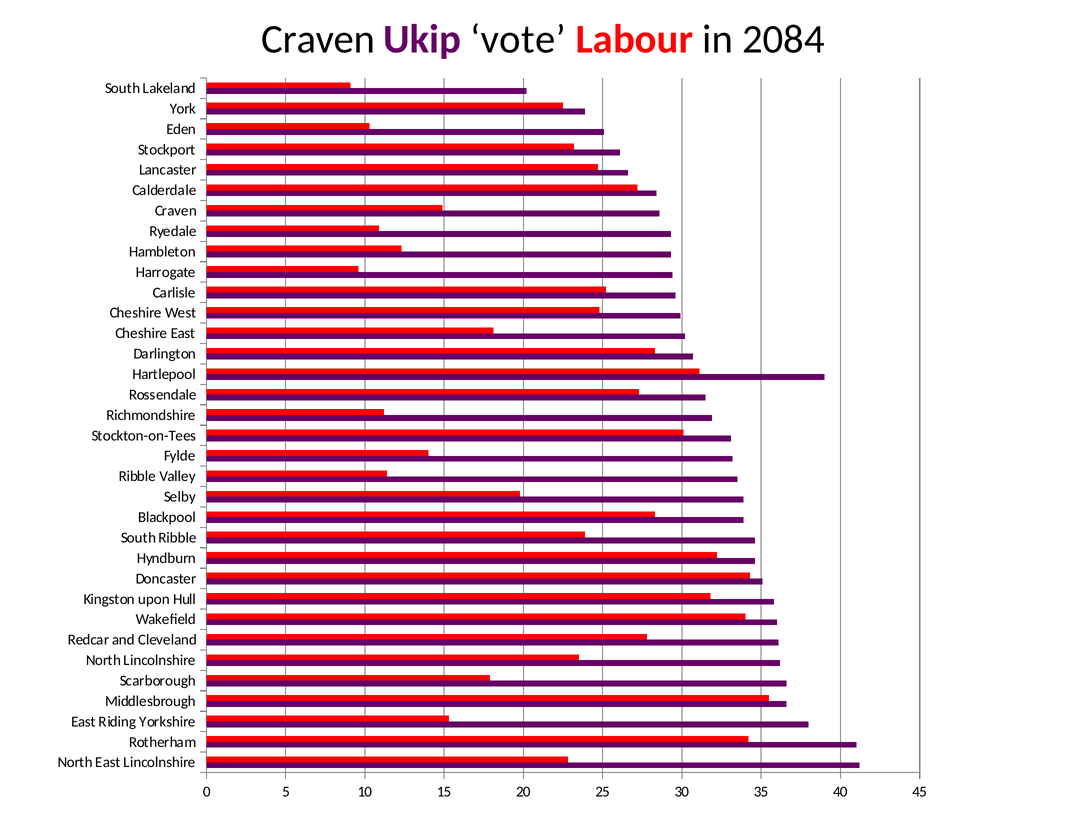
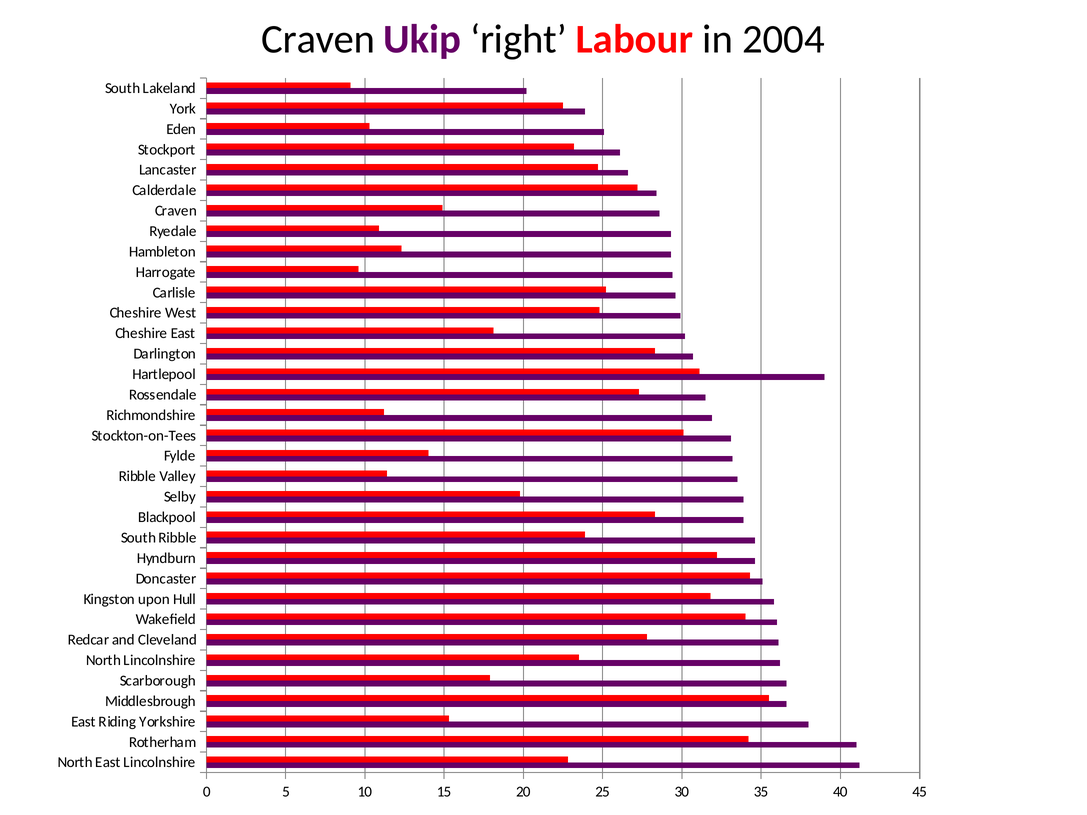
vote: vote -> right (518, 39)
2084: 2084 -> 2004 (783, 39)
